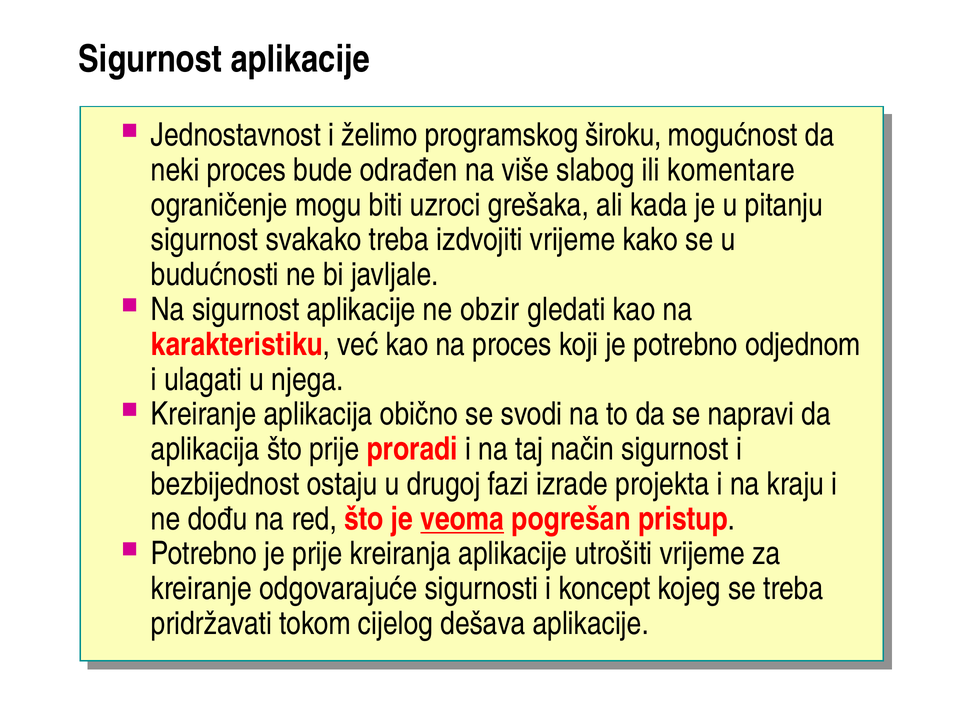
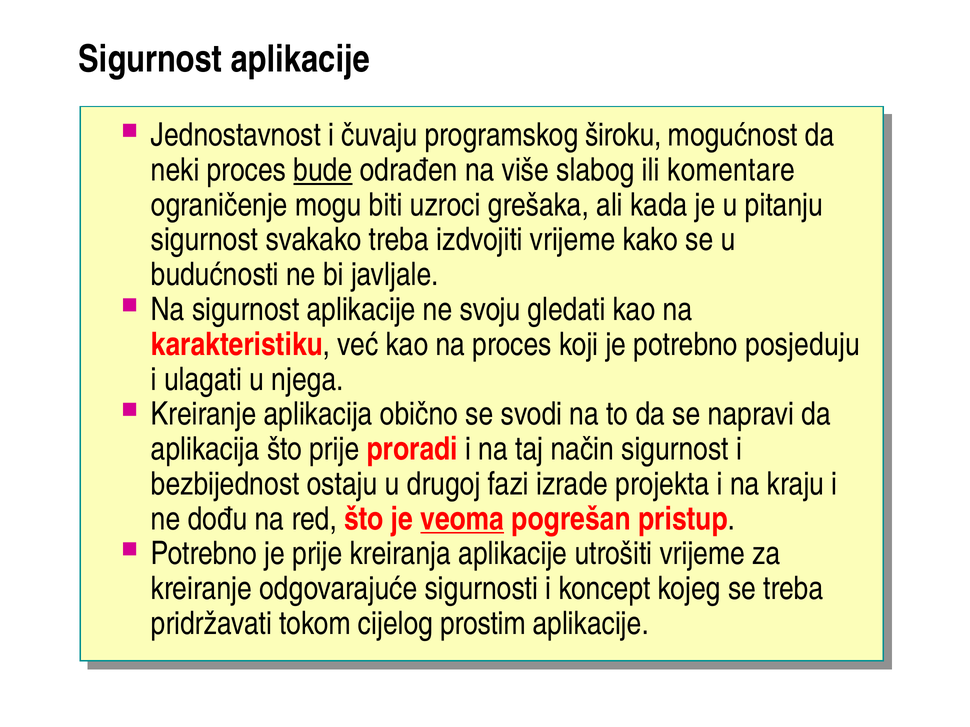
želimo: želimo -> čuvaju (379, 135)
bude underline: none -> present (323, 170)
obzir: obzir -> svoju (490, 310)
odjednom: odjednom -> posjeduju (803, 345)
dešava: dešava -> prostim (483, 624)
